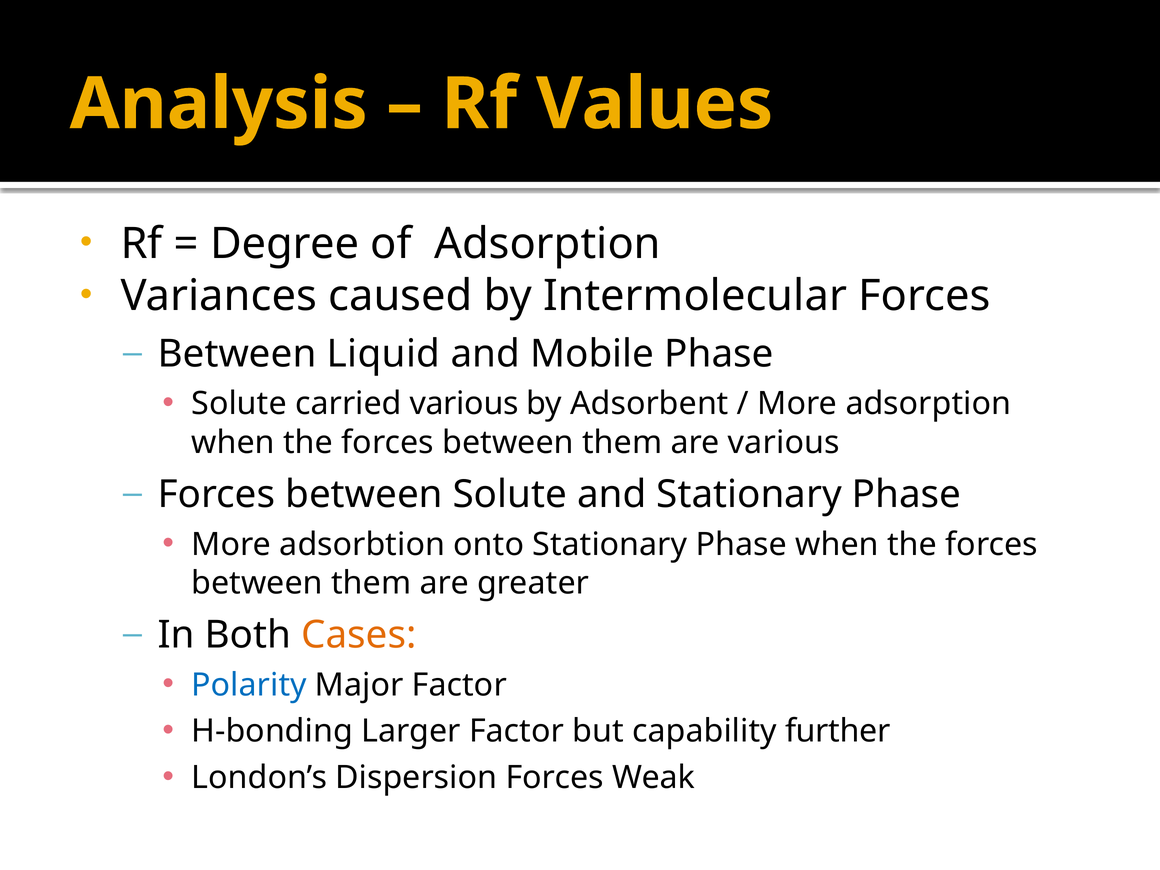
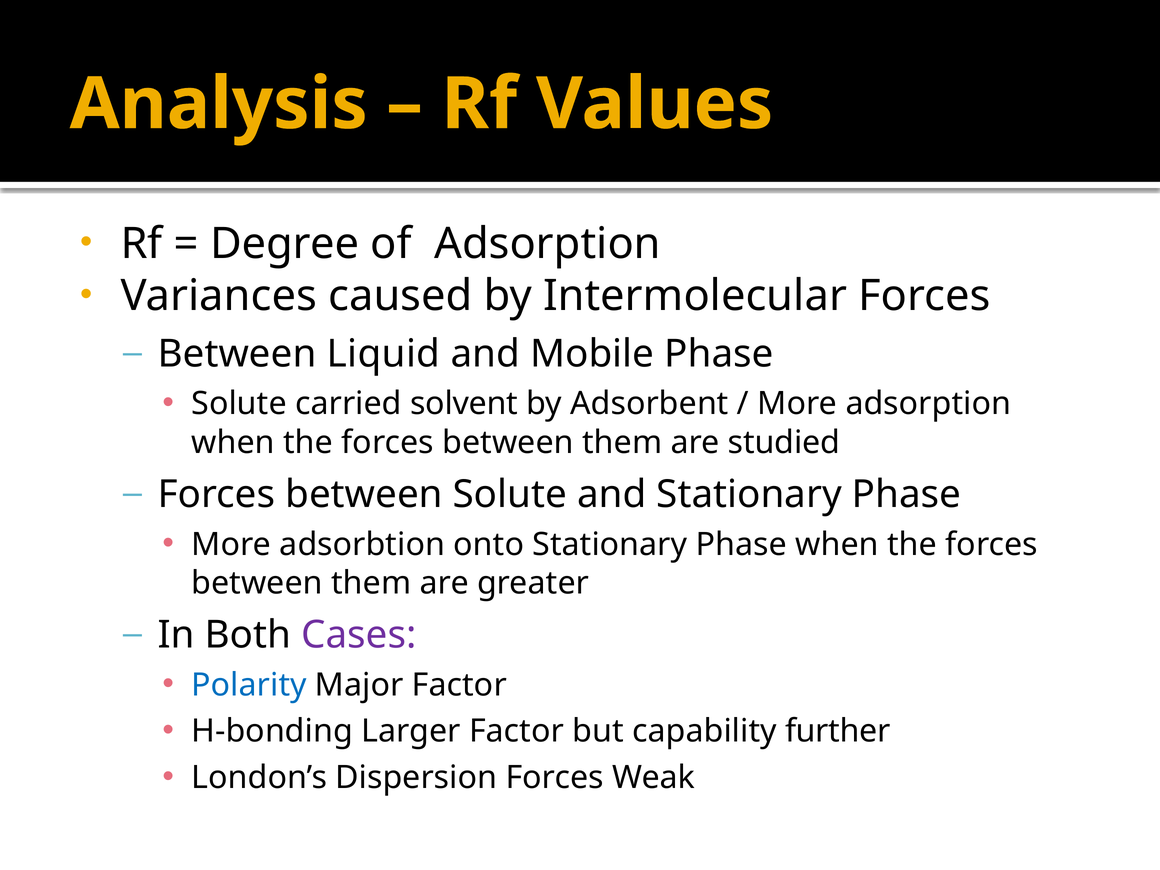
carried various: various -> solvent (464, 404)
are various: various -> studied (784, 443)
Cases colour: orange -> purple (359, 635)
